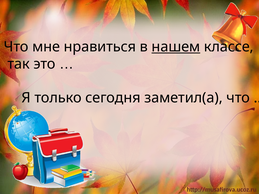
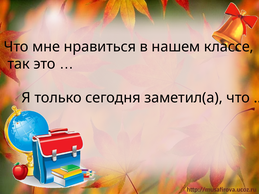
нашем underline: present -> none (176, 47)
